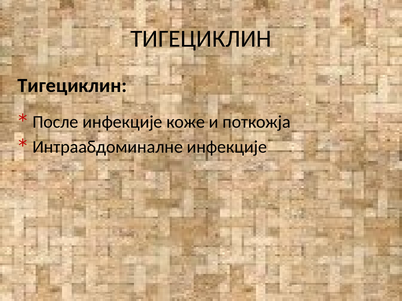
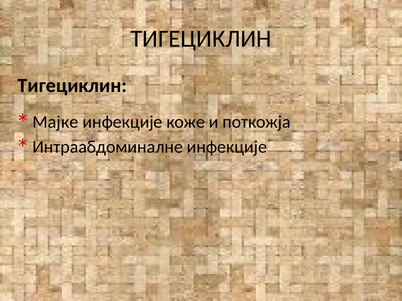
После: После -> Мајке (55, 122)
